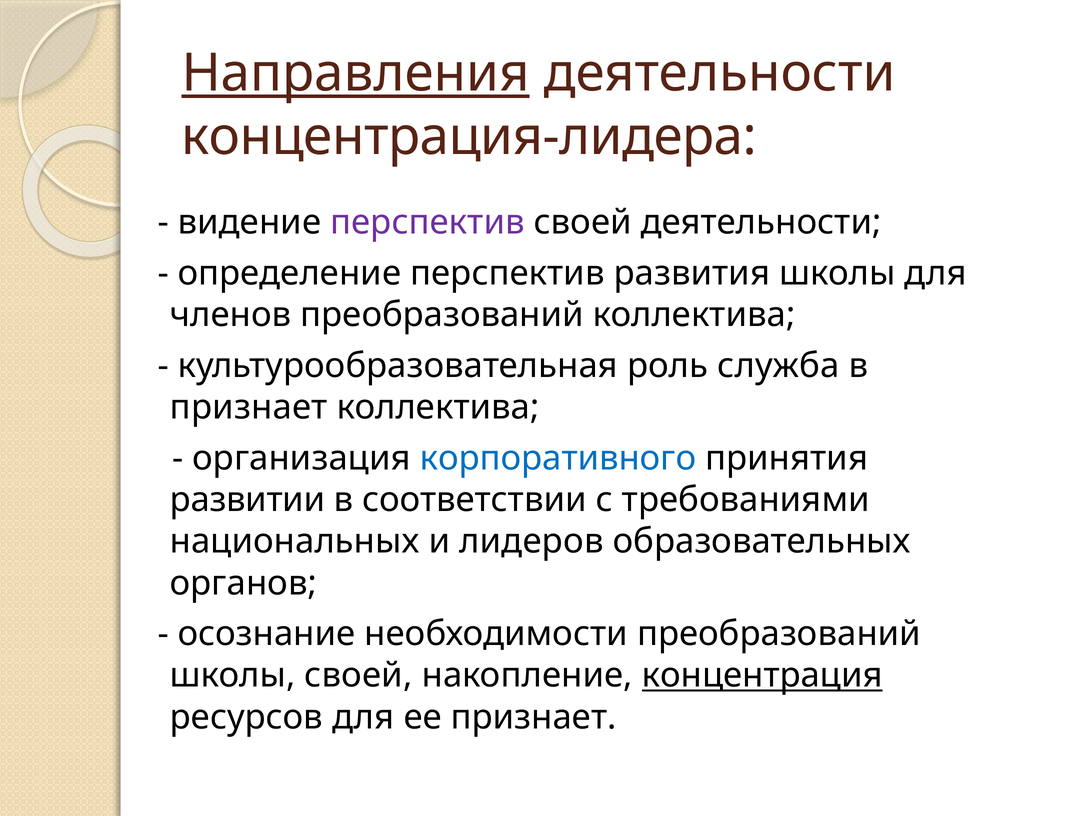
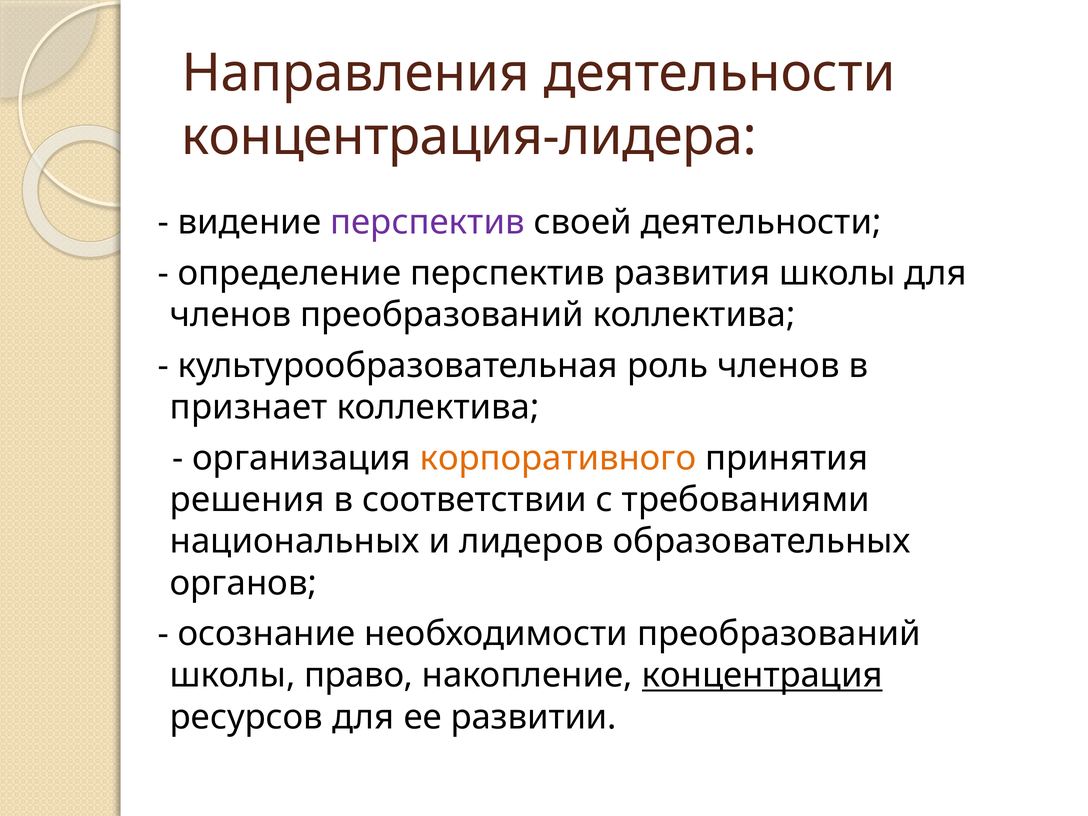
Направления underline: present -> none (356, 73)
роль служба: служба -> членов (778, 366)
корпоративного colour: blue -> orange (558, 458)
развитии: развитии -> решения (247, 500)
школы своей: своей -> право (359, 676)
ее признает: признает -> развитии (534, 717)
